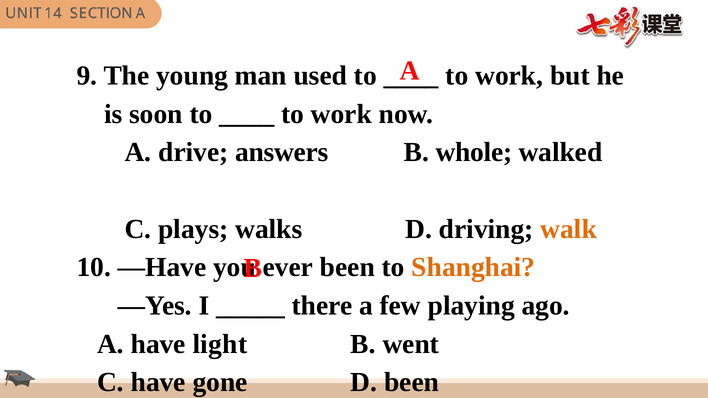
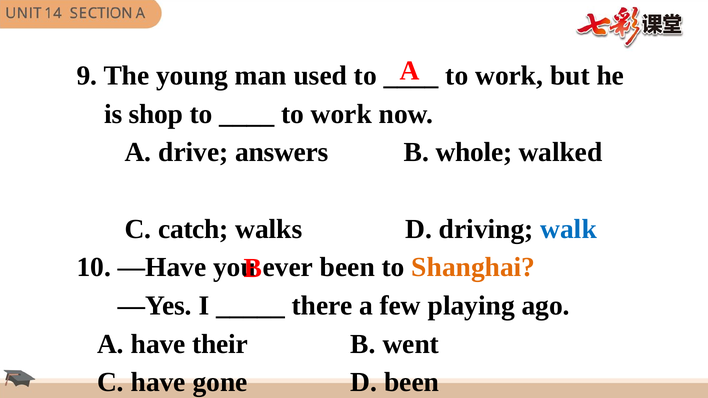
soon: soon -> shop (156, 114)
plays: plays -> catch (193, 229)
walk colour: orange -> blue (569, 229)
light: light -> their (220, 344)
